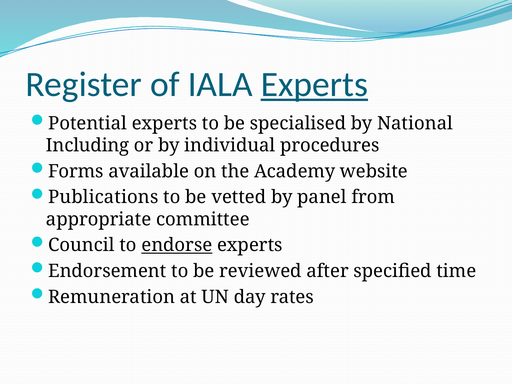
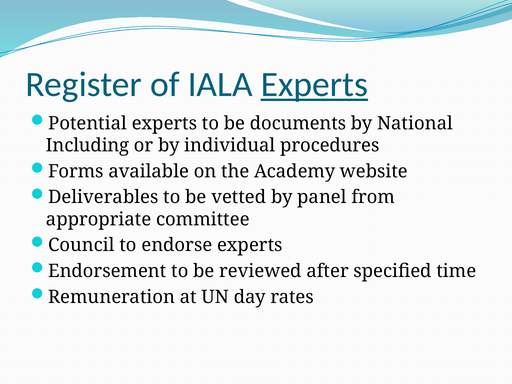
specialised: specialised -> documents (298, 123)
Publications: Publications -> Deliverables (103, 197)
endorse underline: present -> none (177, 245)
